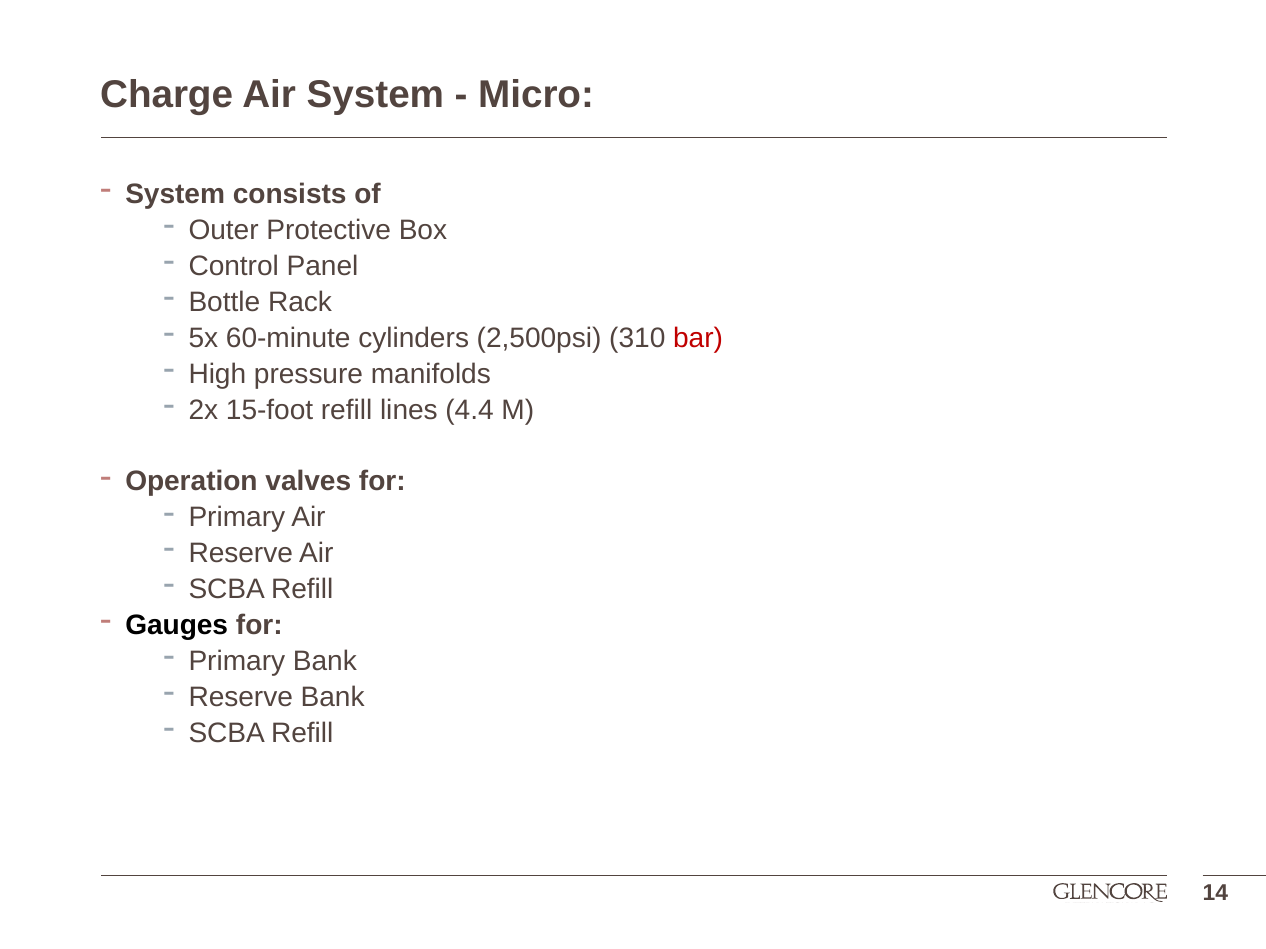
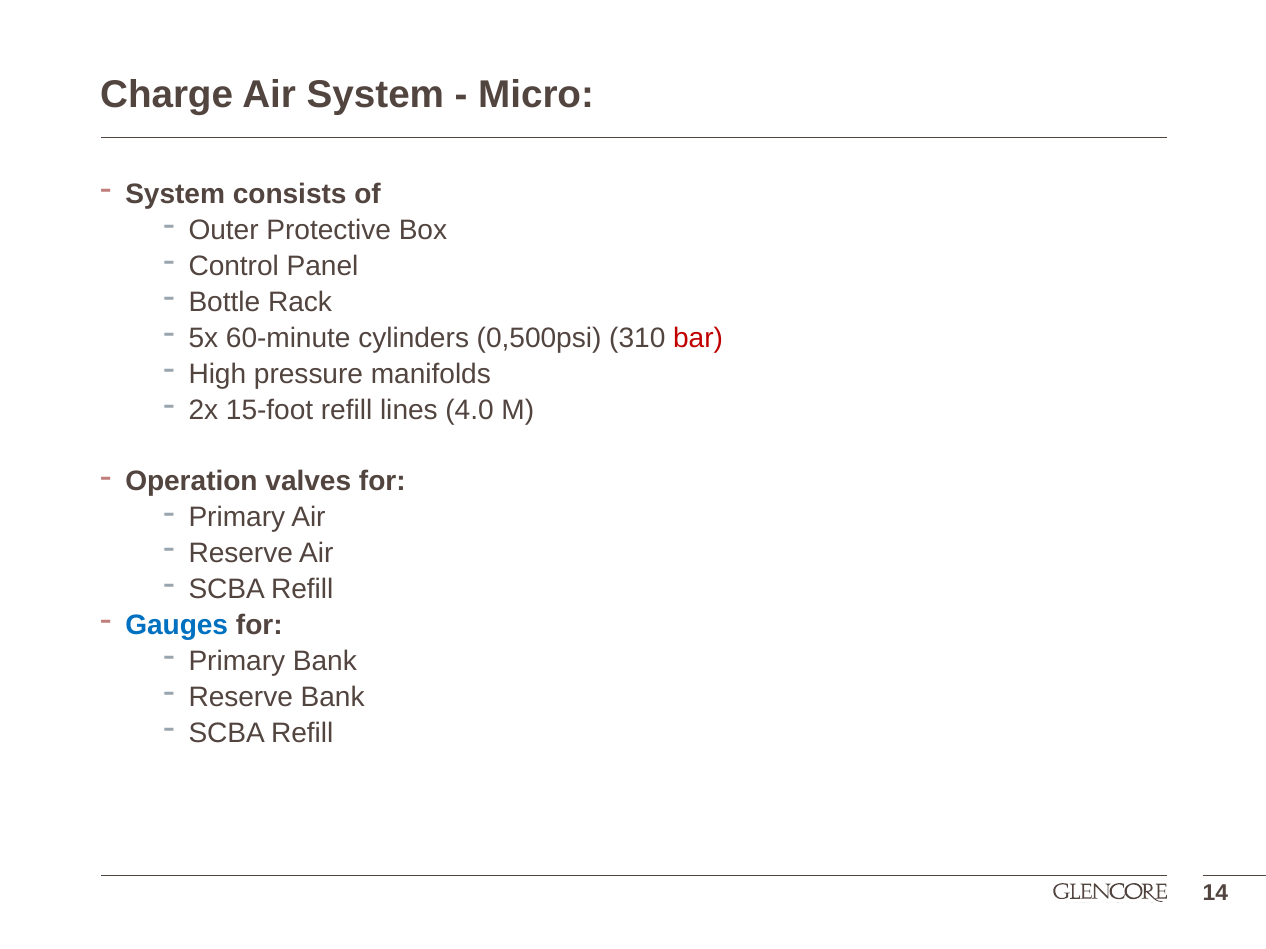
2,500psi: 2,500psi -> 0,500psi (539, 338)
4.4: 4.4 -> 4.0 (470, 410)
Gauges colour: black -> blue (177, 626)
